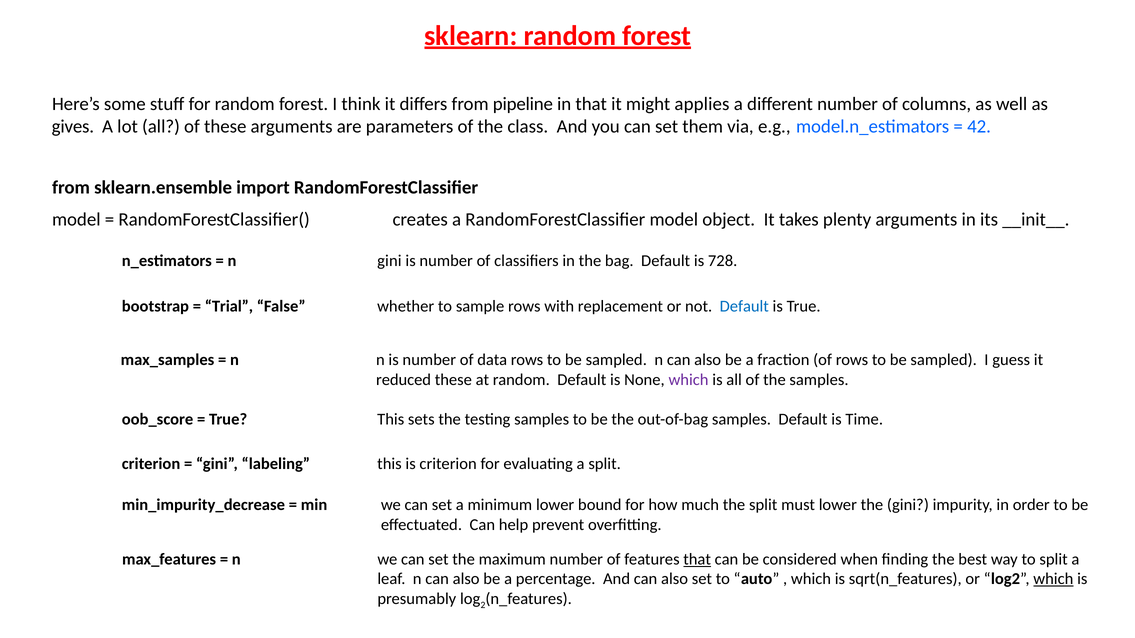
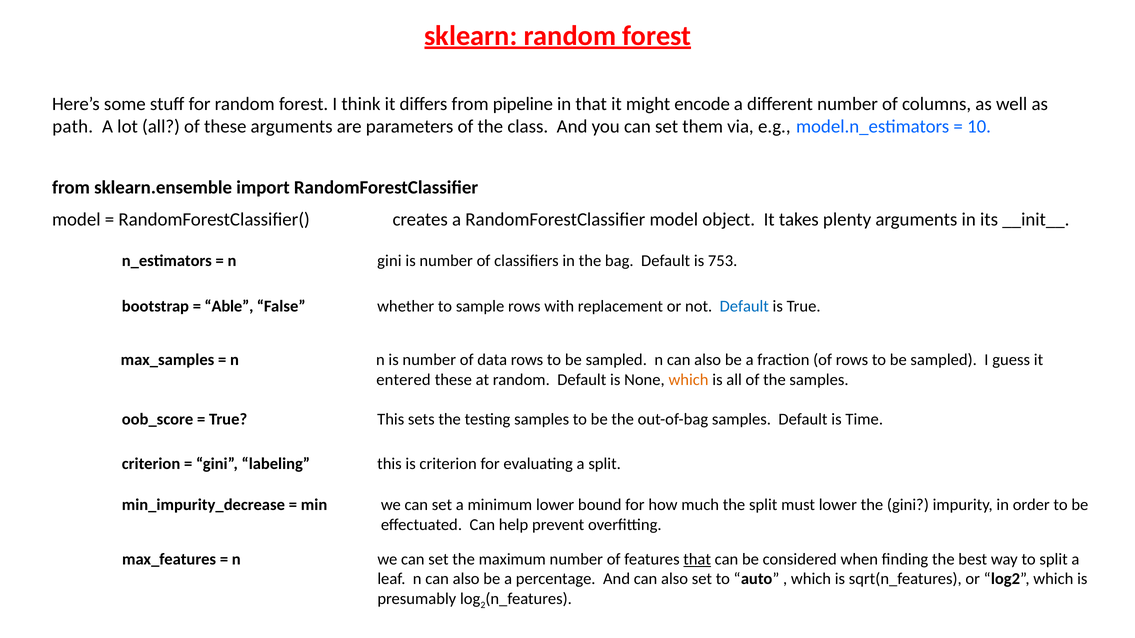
applies: applies -> encode (702, 104)
gives: gives -> path (73, 127)
42: 42 -> 10 (979, 127)
728: 728 -> 753 (723, 261)
Trial: Trial -> Able (229, 307)
reduced: reduced -> entered (403, 380)
which colour: purple -> orange (689, 380)
which underline: present -> none (1053, 579)
